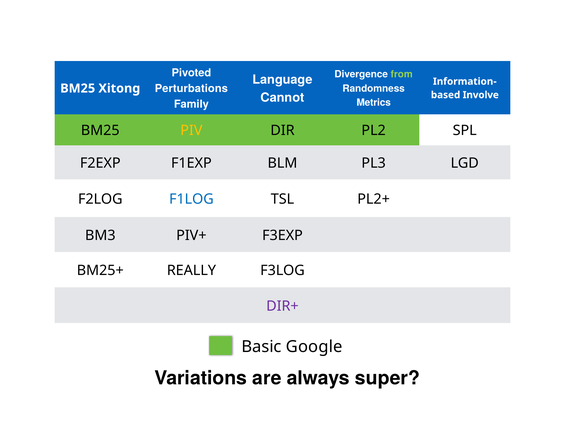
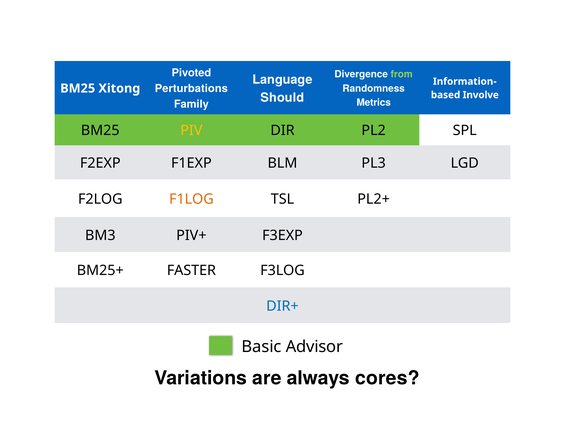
Cannot: Cannot -> Should (282, 98)
F1LOG colour: blue -> orange (191, 199)
REALLY: REALLY -> FASTER (191, 271)
DIR+ colour: purple -> blue (282, 307)
Google: Google -> Advisor (314, 347)
super: super -> cores (387, 379)
